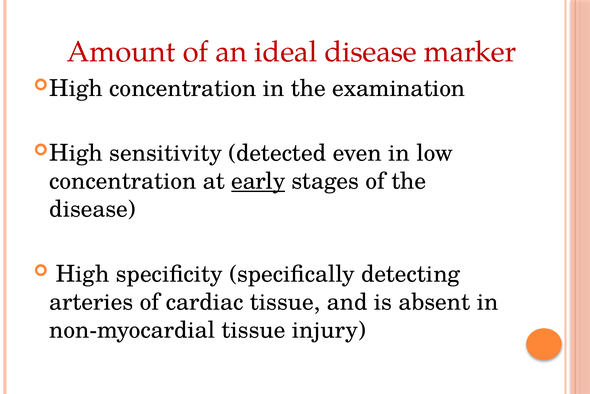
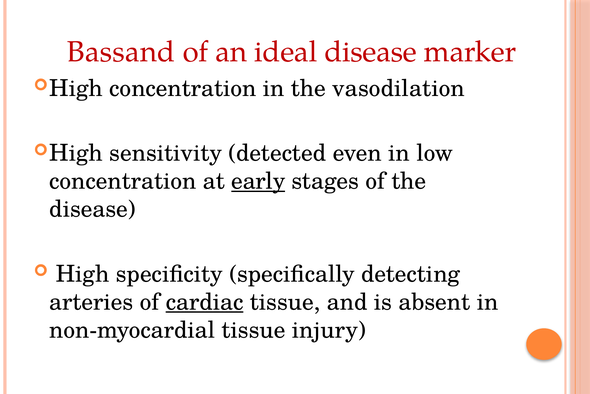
Amount: Amount -> Bassand (121, 52)
examination: examination -> vasodilation (399, 88)
cardiac underline: none -> present (205, 302)
